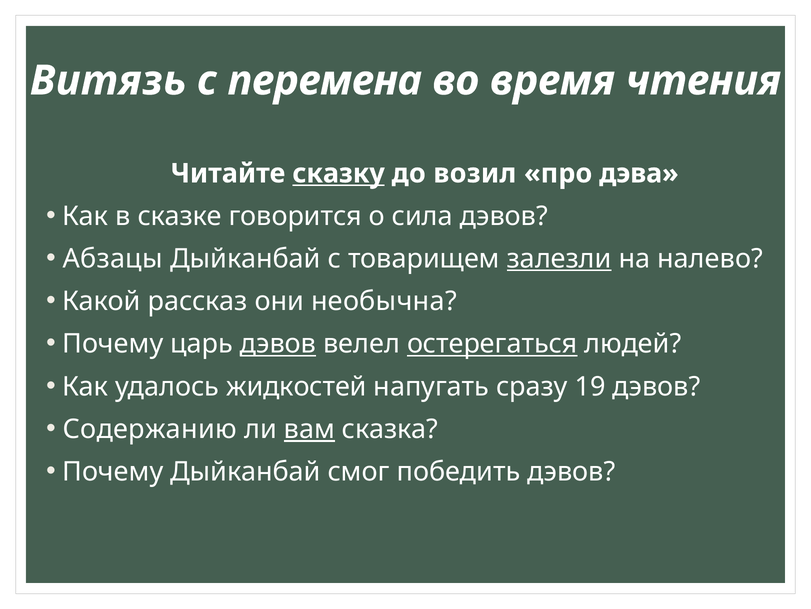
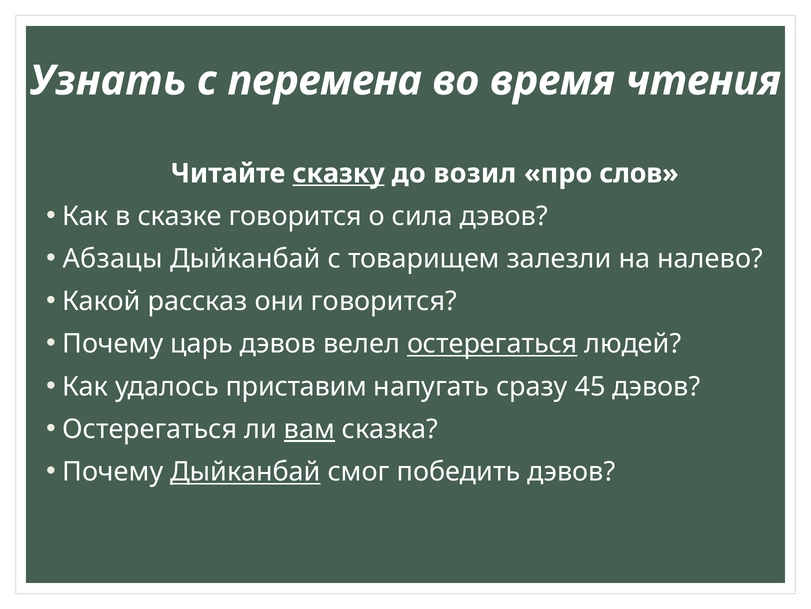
Витязь: Витязь -> Узнать (108, 81)
дэва: дэва -> слов (639, 173)
залезли underline: present -> none (559, 258)
они необычна: необычна -> говорится (384, 301)
дэвов underline: present -> none (278, 344)
жидкостей: жидкостей -> приставим (296, 386)
19: 19 -> 45 (590, 386)
Содержанию: Содержанию -> Остерегаться (150, 429)
Дыйканбай underline: none -> present (245, 471)
